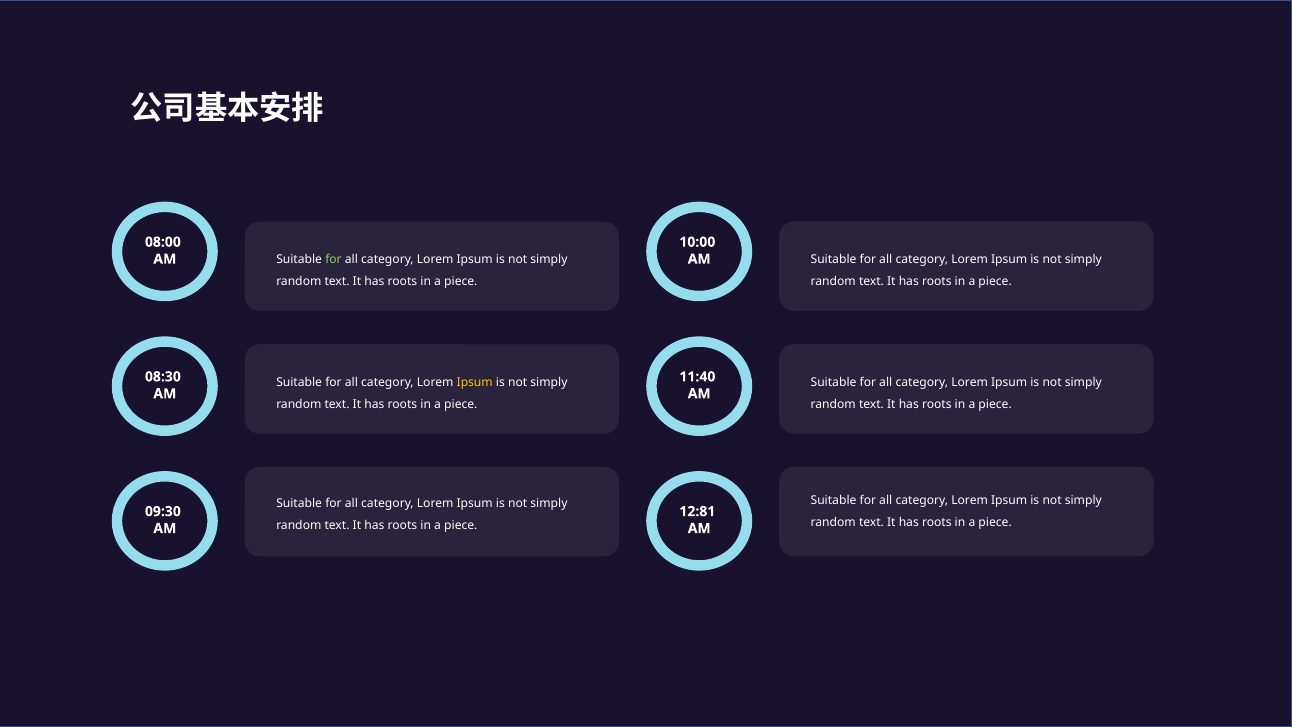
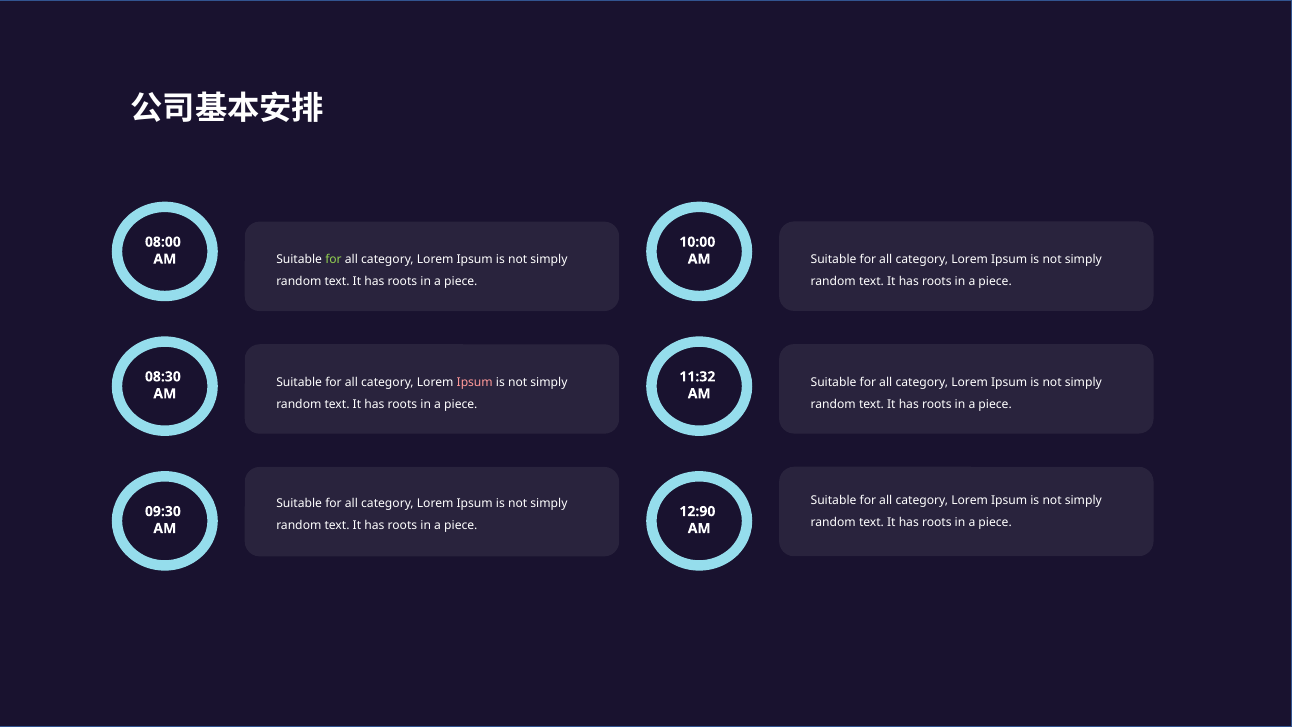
11:40: 11:40 -> 11:32 (697, 377)
Ipsum colour: yellow -> pink (475, 383)
12:81: 12:81 -> 12:90 (697, 511)
